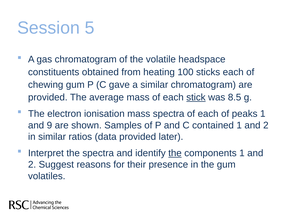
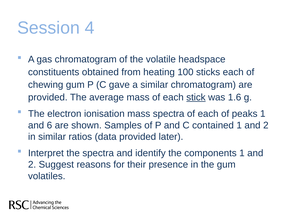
5: 5 -> 4 (90, 28)
8.5: 8.5 -> 1.6 (235, 97)
9: 9 -> 6 (49, 125)
the underline: present -> none (175, 153)
